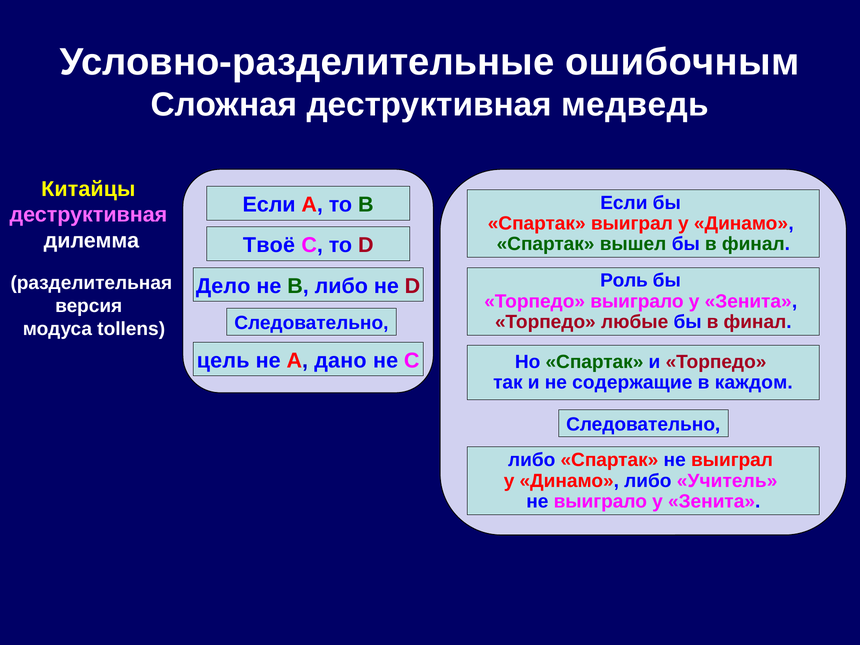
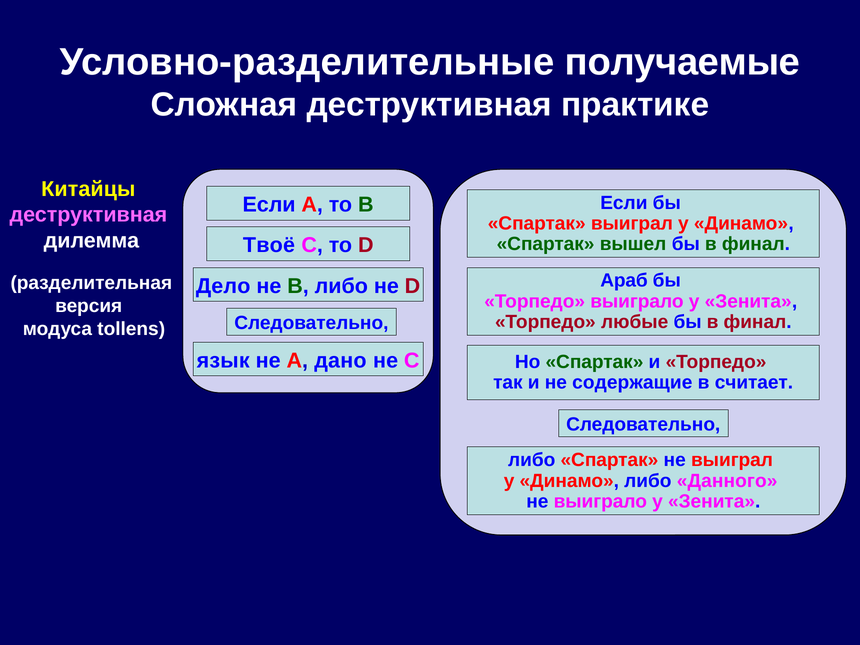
ошибочным: ошибочным -> получаемые (683, 62)
медведь: медведь -> практике (635, 105)
Роль: Роль -> Араб (624, 281)
цель: цель -> язык (223, 361)
каждом: каждом -> считает (754, 383)
Учитель: Учитель -> Данного (727, 481)
